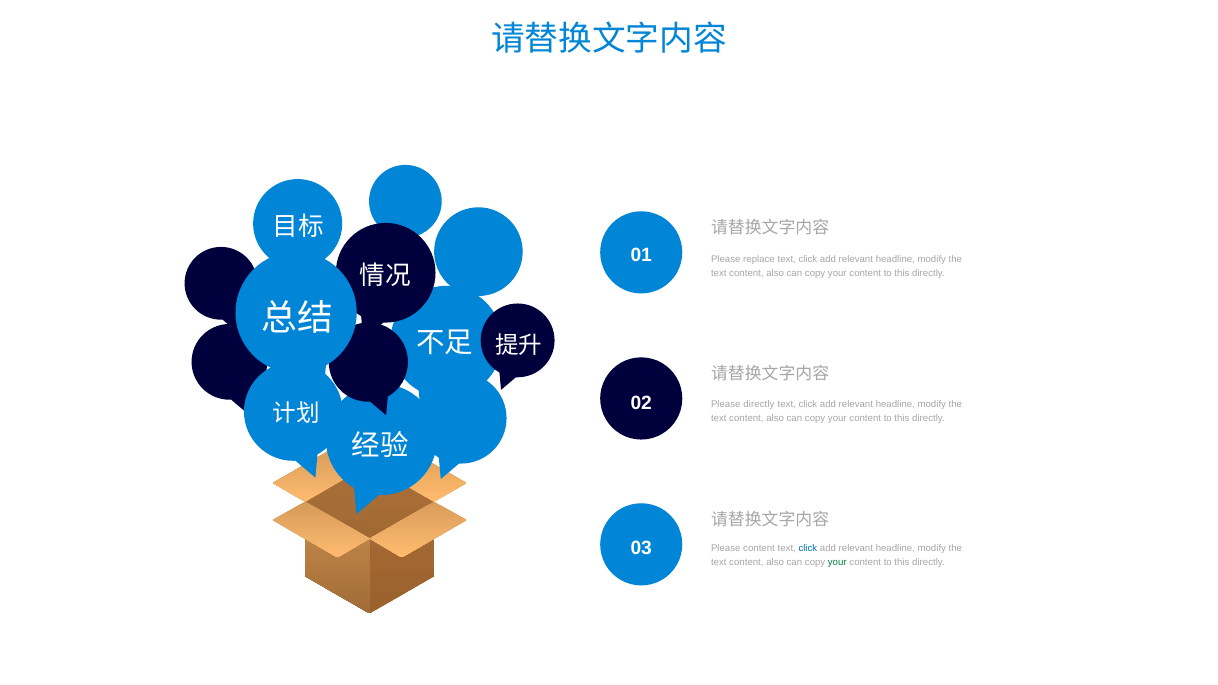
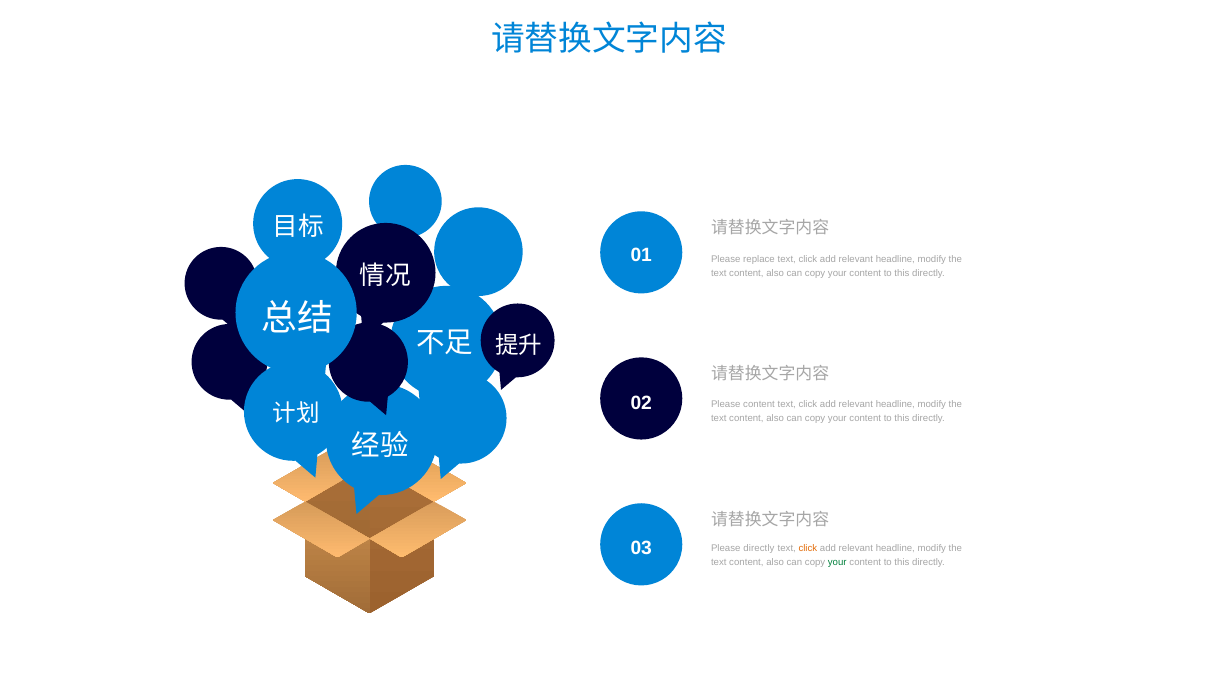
Please directly: directly -> content (759, 404)
Please content: content -> directly (759, 549)
click colour: blue -> orange (808, 549)
